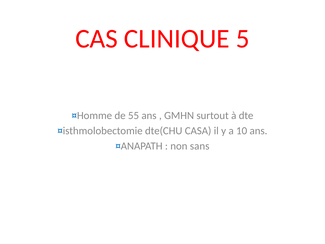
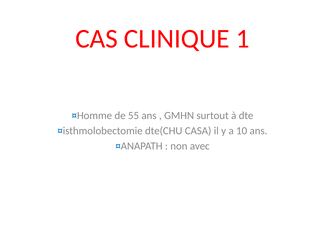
5: 5 -> 1 (243, 39)
sans: sans -> avec (200, 146)
